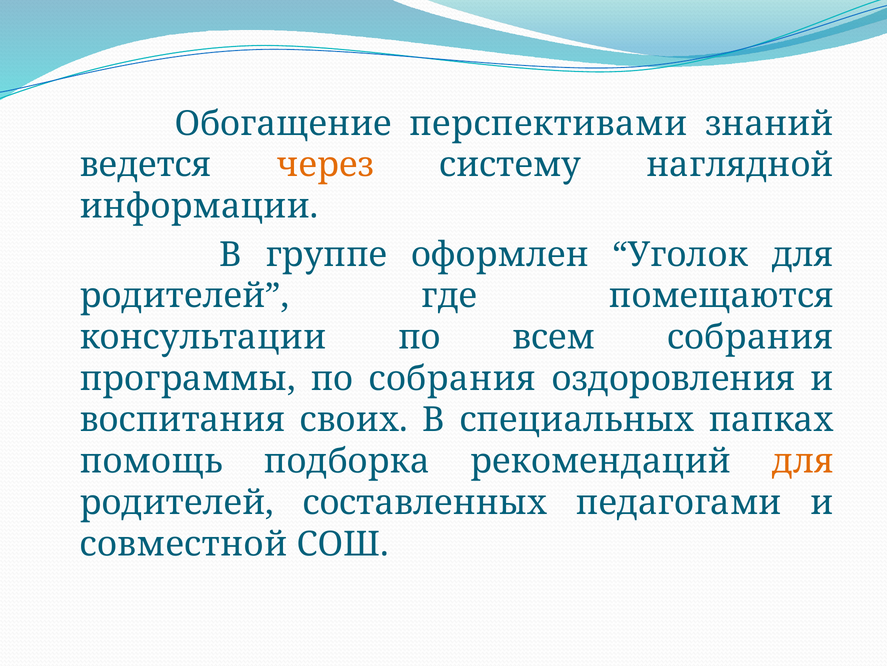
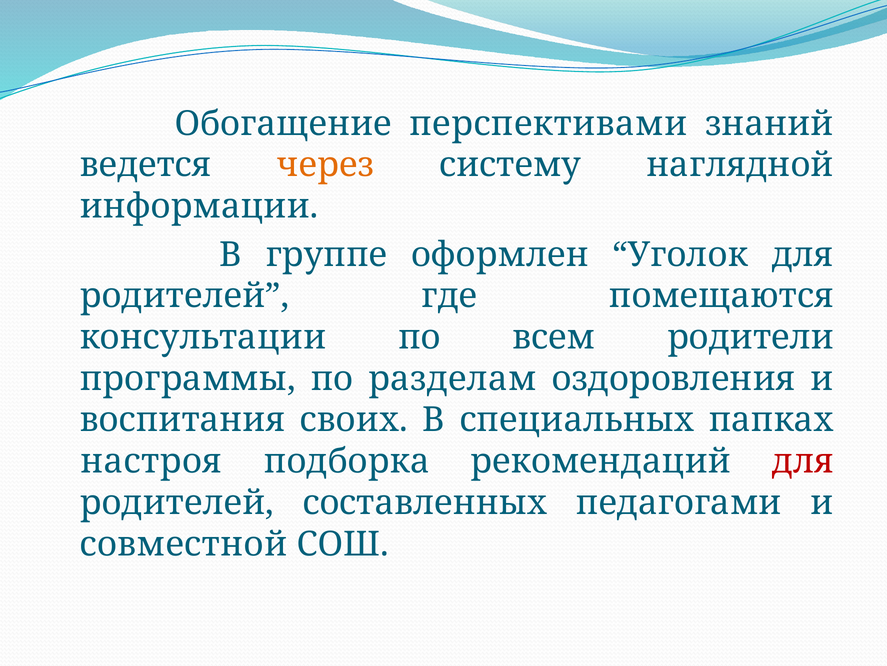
всем собрания: собрания -> родители (750, 337)
по собрания: собрания -> разделам (452, 378)
помощь: помощь -> настроя (151, 461)
для colour: orange -> red (803, 461)
